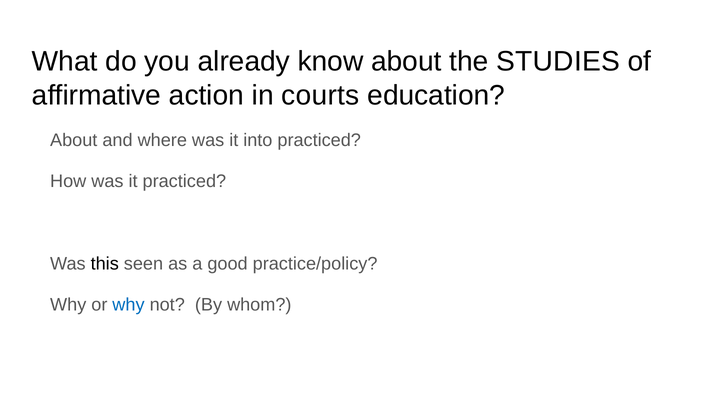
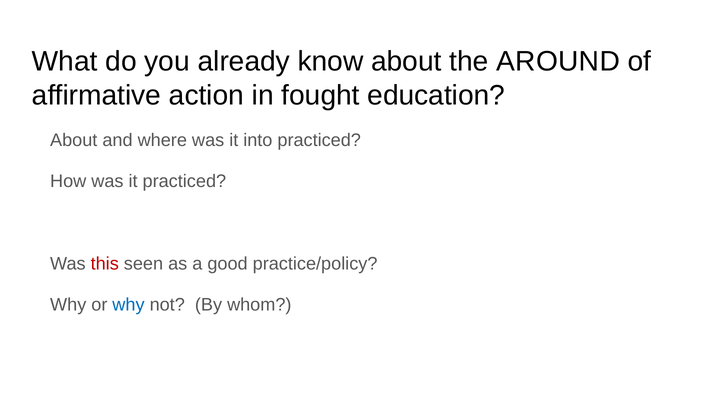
STUDIES: STUDIES -> AROUND (558, 61)
courts: courts -> fought (321, 95)
this colour: black -> red (105, 264)
